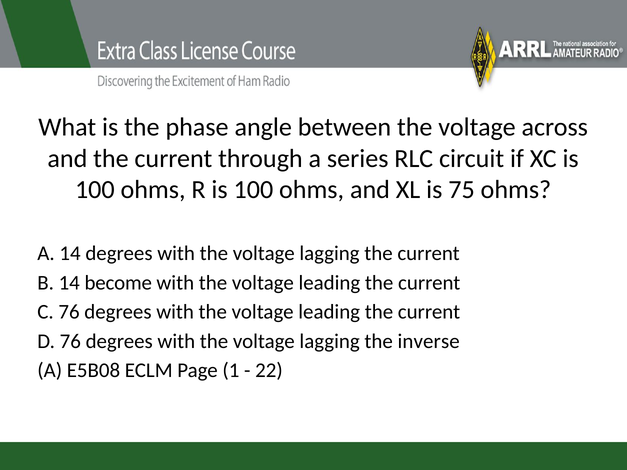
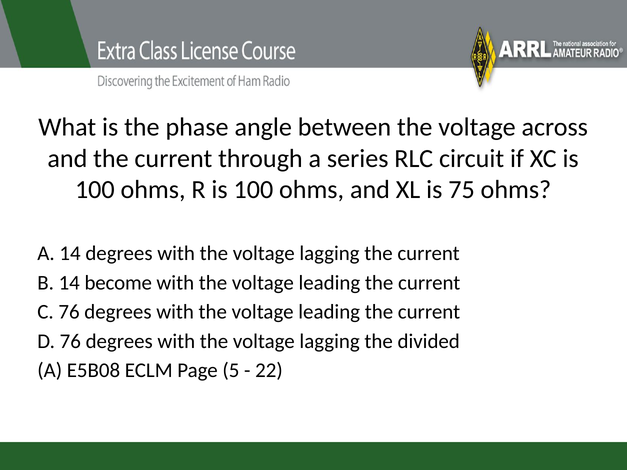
inverse: inverse -> divided (429, 341)
1: 1 -> 5 (231, 371)
